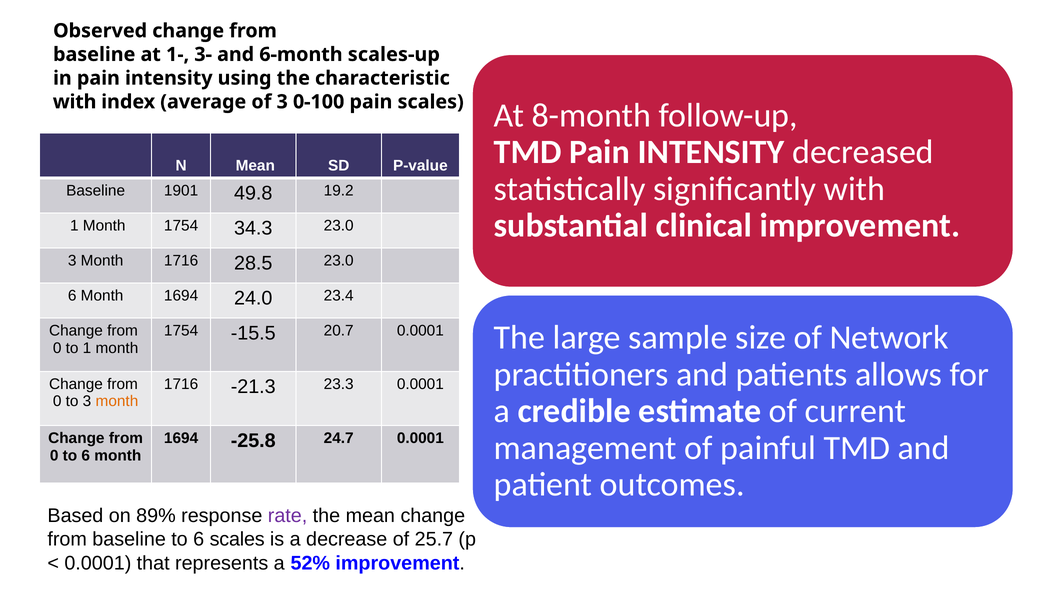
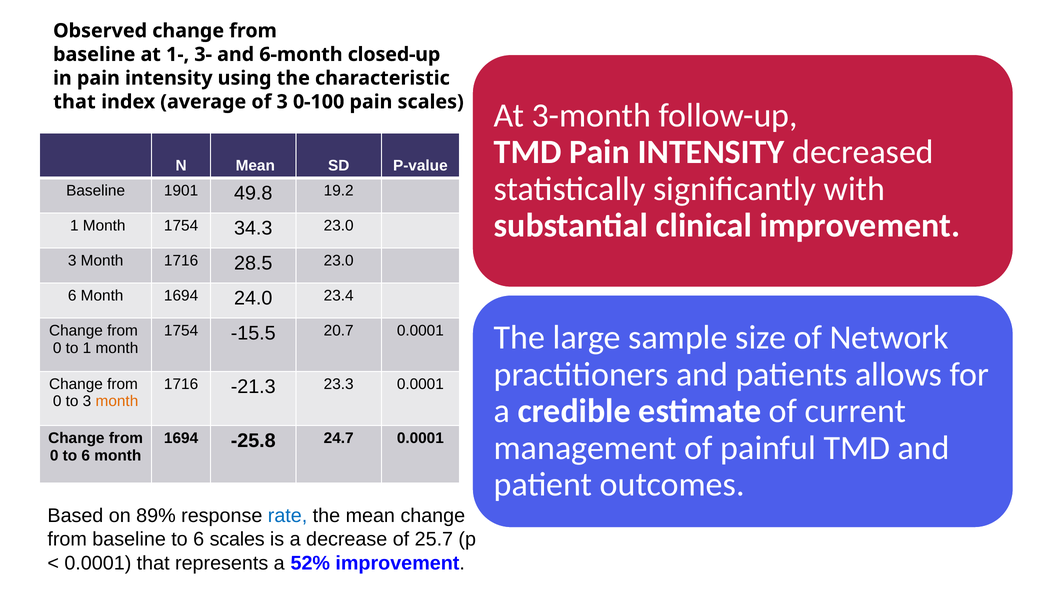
scales-up: scales-up -> closed-up (394, 54)
with: with -> that (74, 102)
8-month: 8-month -> 3-month (591, 116)
rate colour: purple -> blue (288, 516)
